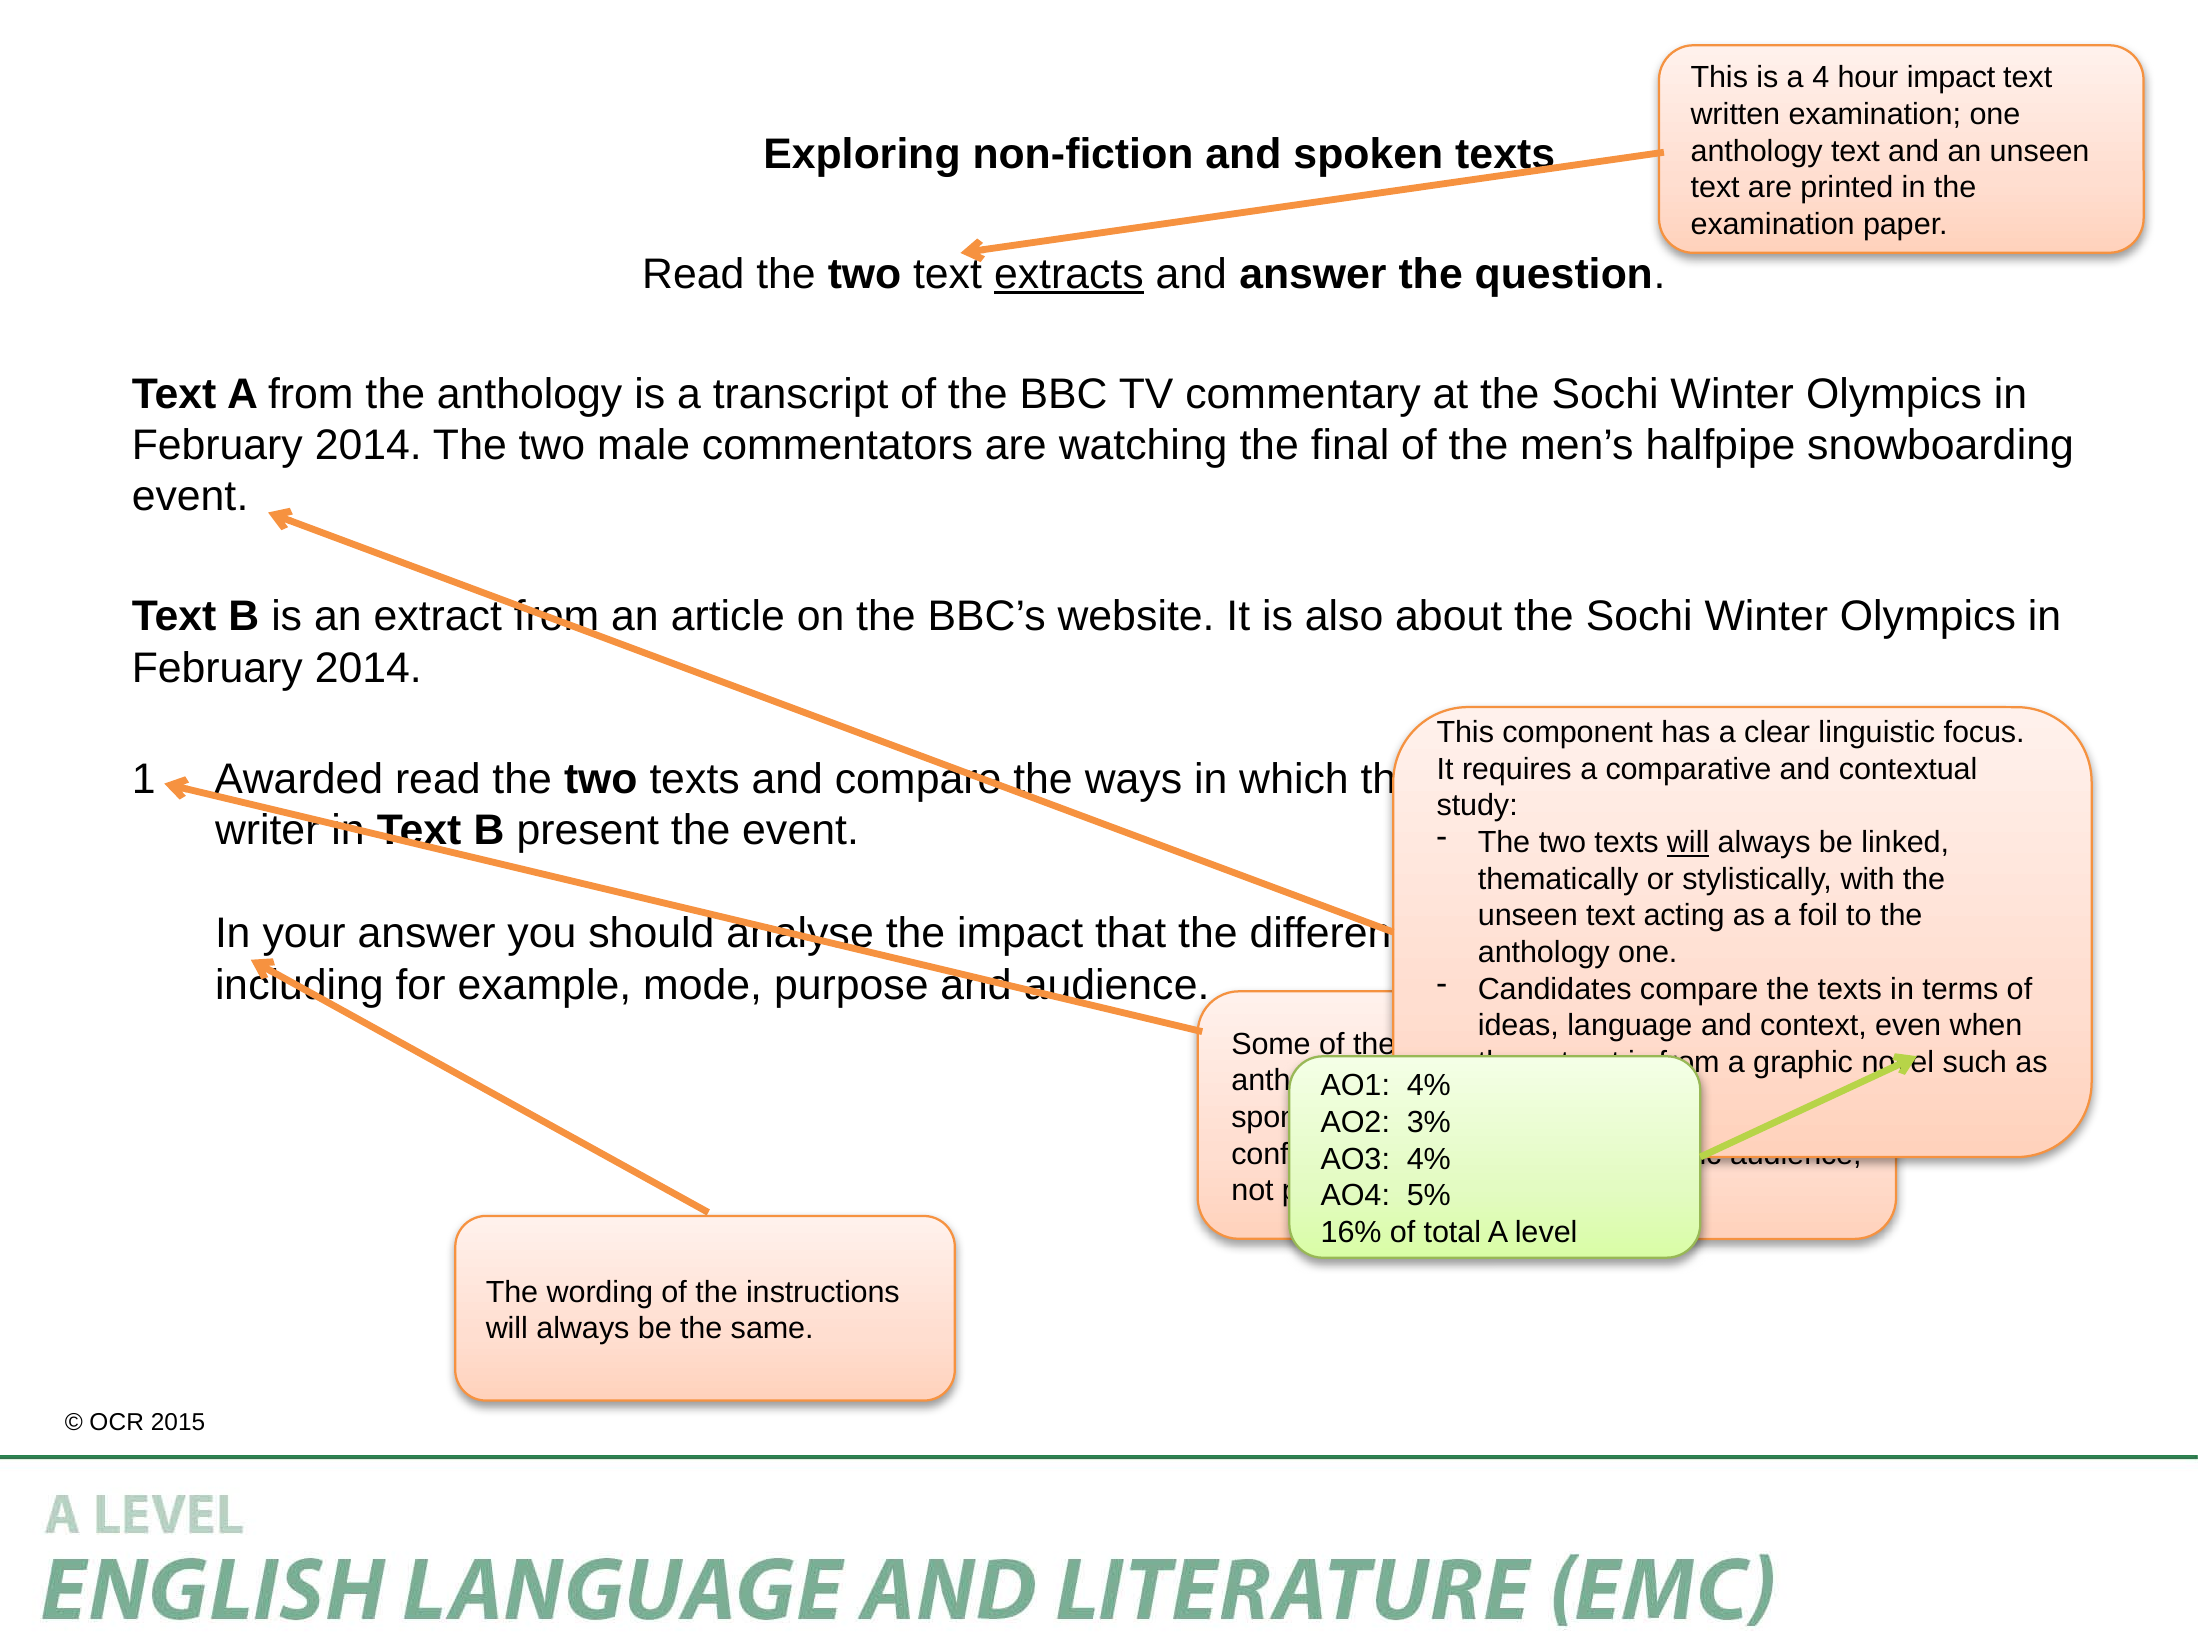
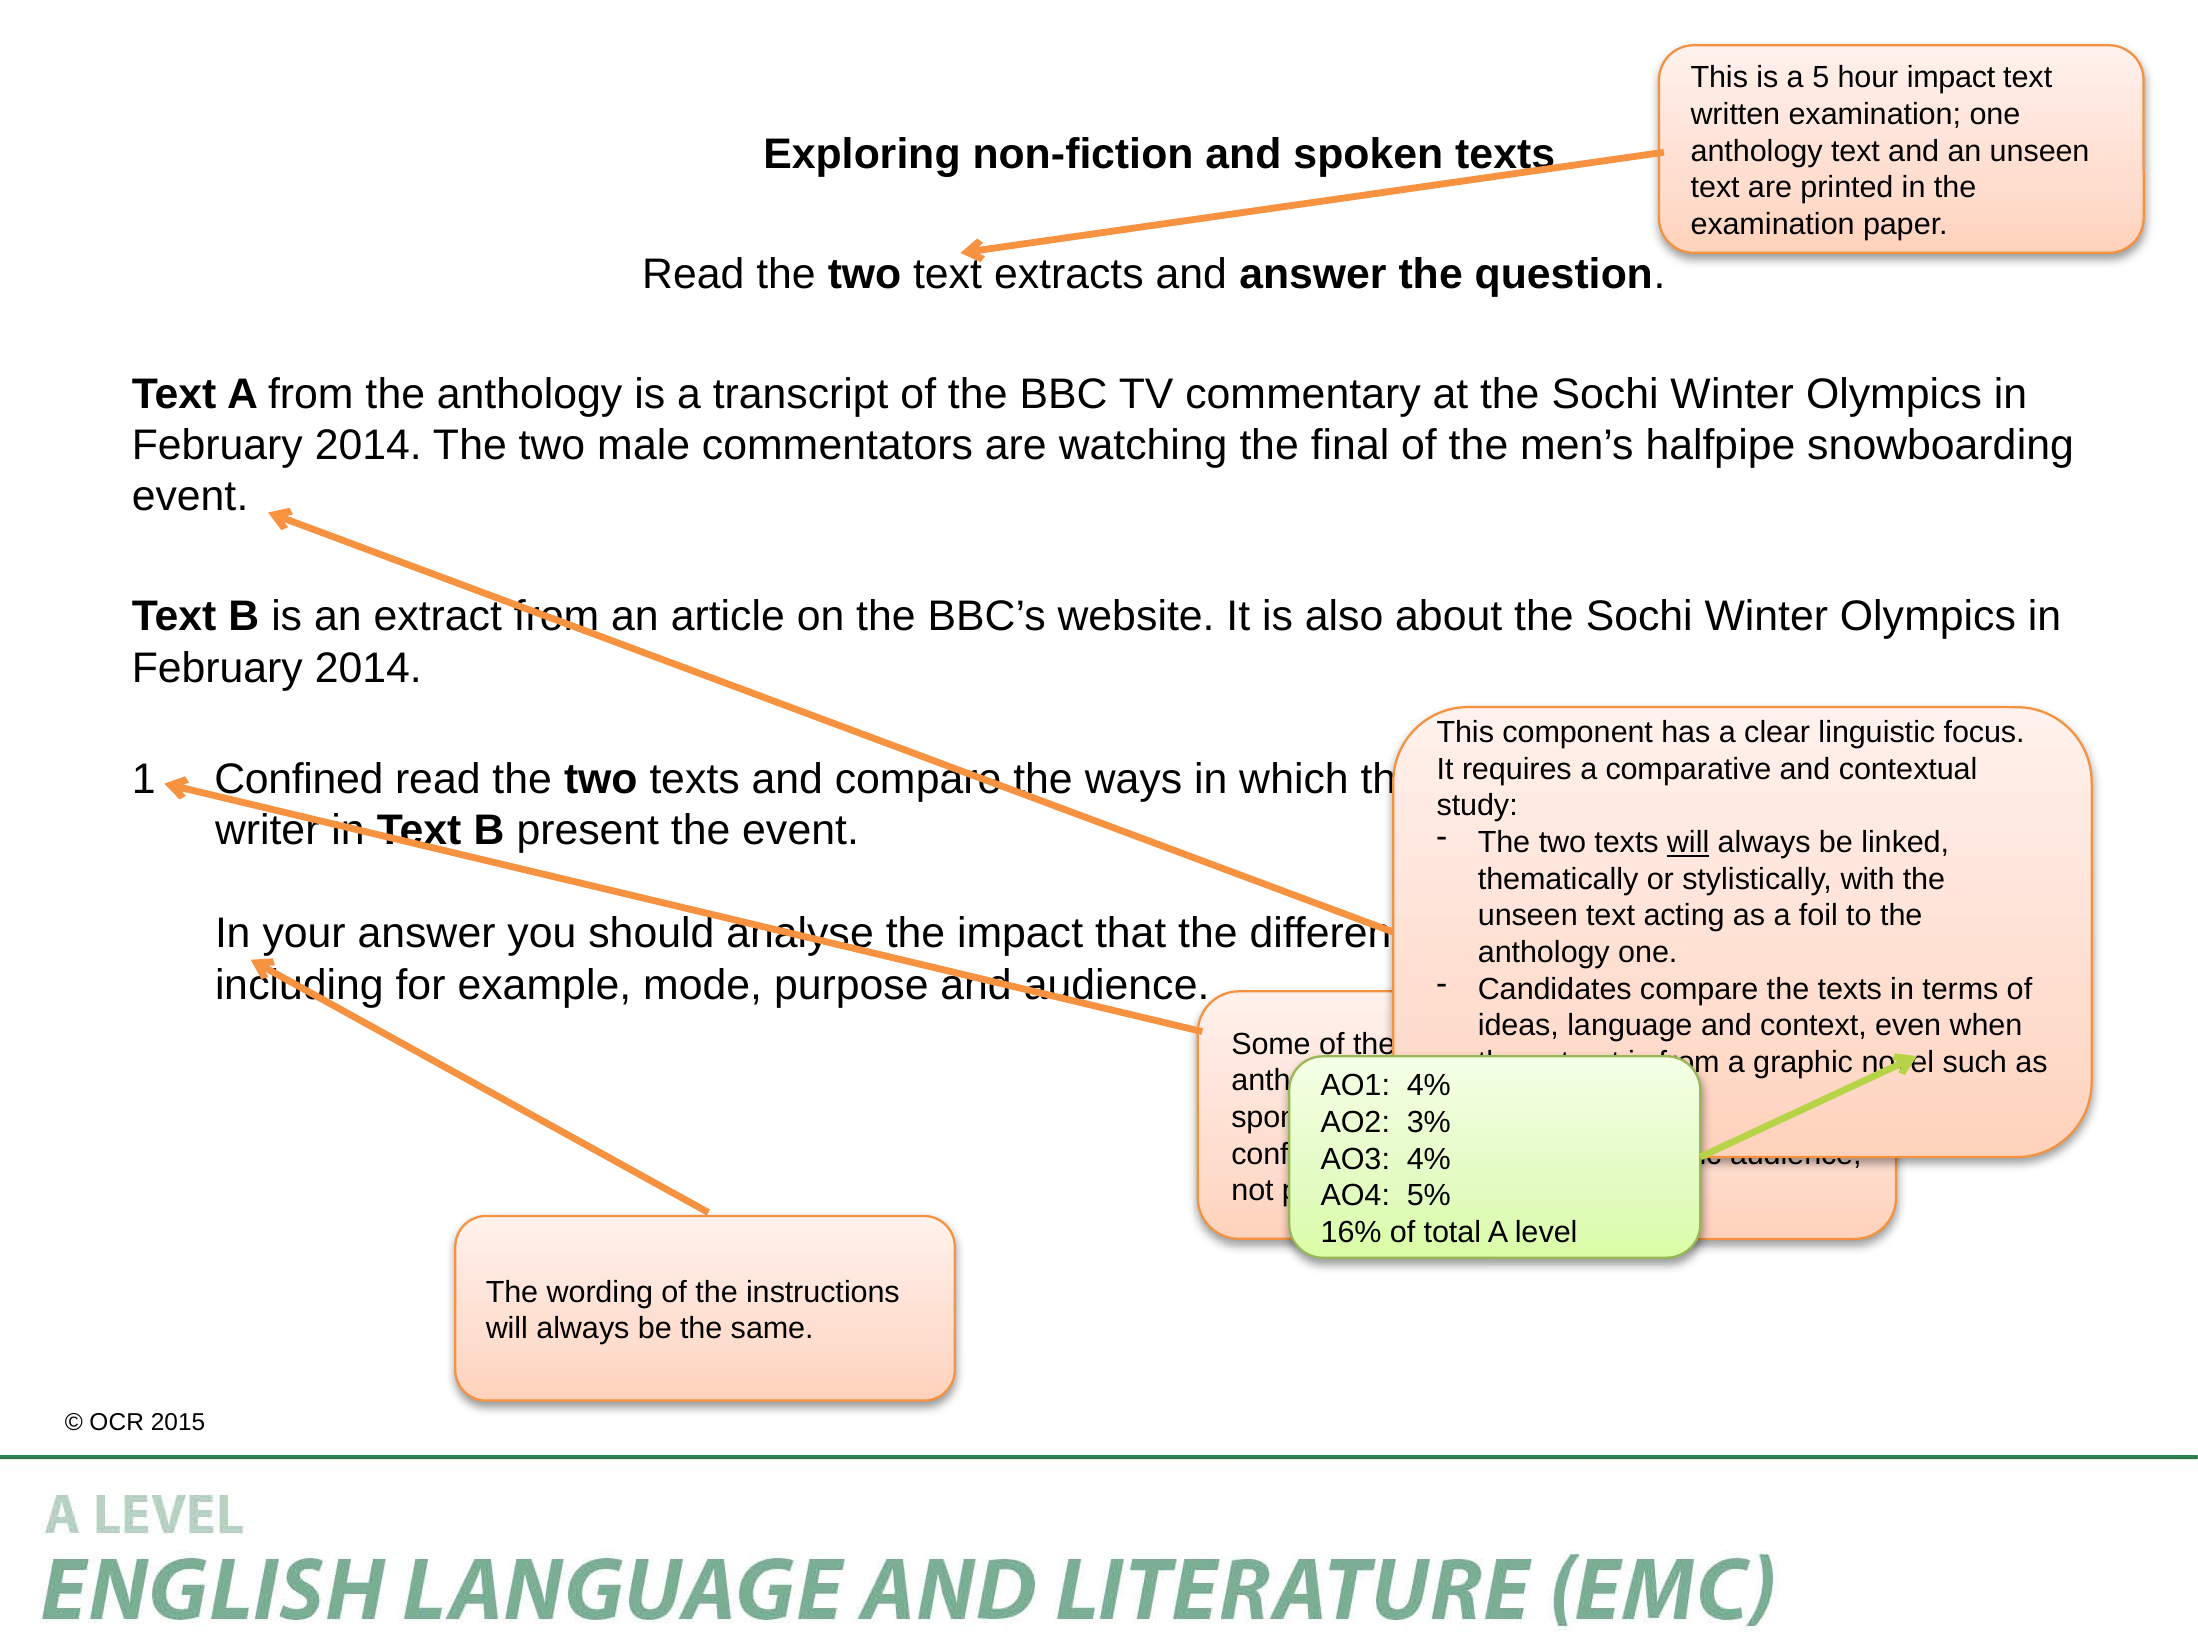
4: 4 -> 5 (1821, 78)
extracts underline: present -> none (1069, 274)
1 Awarded: Awarded -> Confined (299, 780)
